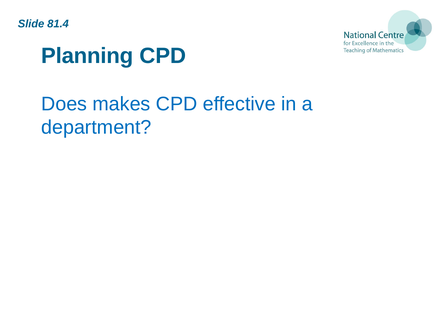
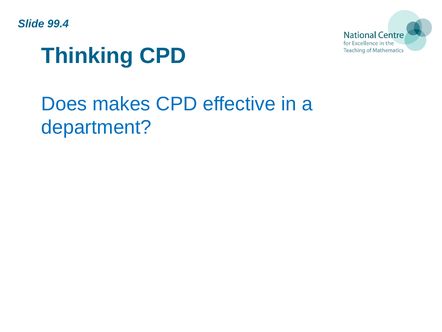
81.4: 81.4 -> 99.4 (58, 24)
Planning: Planning -> Thinking (87, 56)
